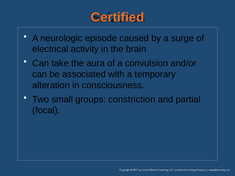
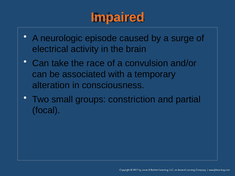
Certified: Certified -> Impaired (118, 17)
aura: aura -> race (96, 63)
